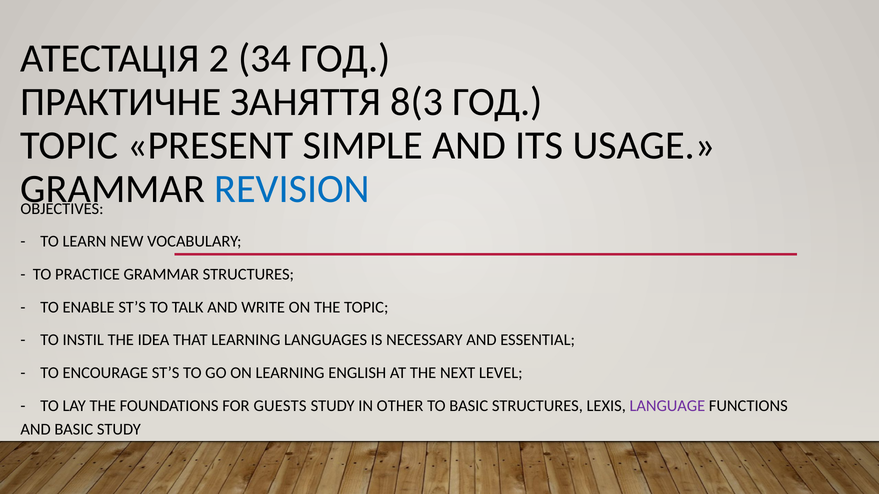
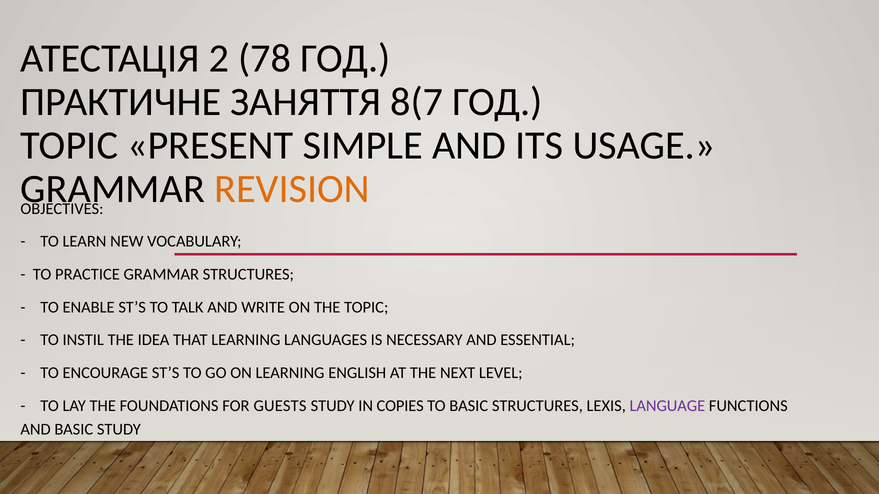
34: 34 -> 78 (265, 58)
8(3: 8(3 -> 8(7 (417, 102)
REVISION colour: blue -> orange (292, 189)
OTHER: OTHER -> COPIES (400, 406)
